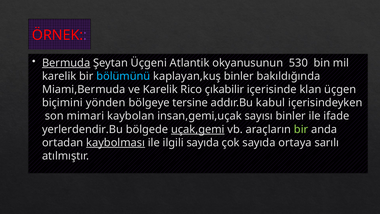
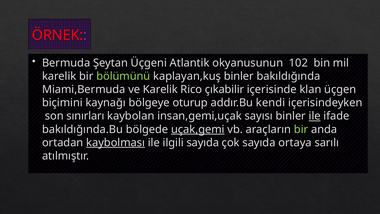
Bermuda underline: present -> none (66, 63)
530: 530 -> 102 (298, 63)
bölümünü colour: light blue -> light green (123, 76)
yönden: yönden -> kaynağı (106, 103)
tersine: tersine -> oturup (190, 103)
kabul: kabul -> kendi (271, 103)
mimari: mimari -> sınırları (86, 116)
ile underline: none -> present (315, 116)
yerlerdendir.Bu: yerlerdendir.Bu -> bakıldığında.Bu (82, 129)
